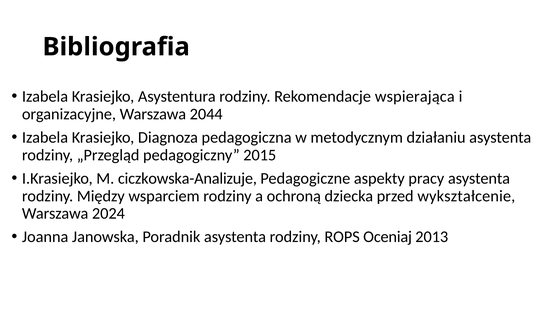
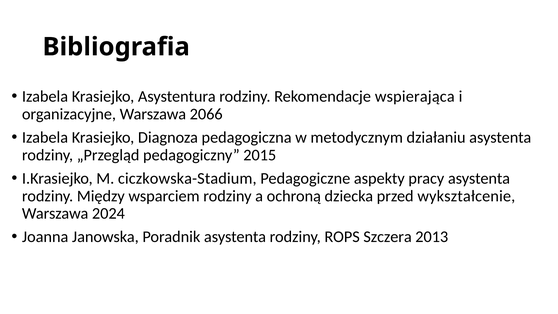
2044: 2044 -> 2066 (206, 114)
ciczkowska-Analizuje: ciczkowska-Analizuje -> ciczkowska-Stadium (187, 178)
Oceniaj: Oceniaj -> Szczera (388, 237)
